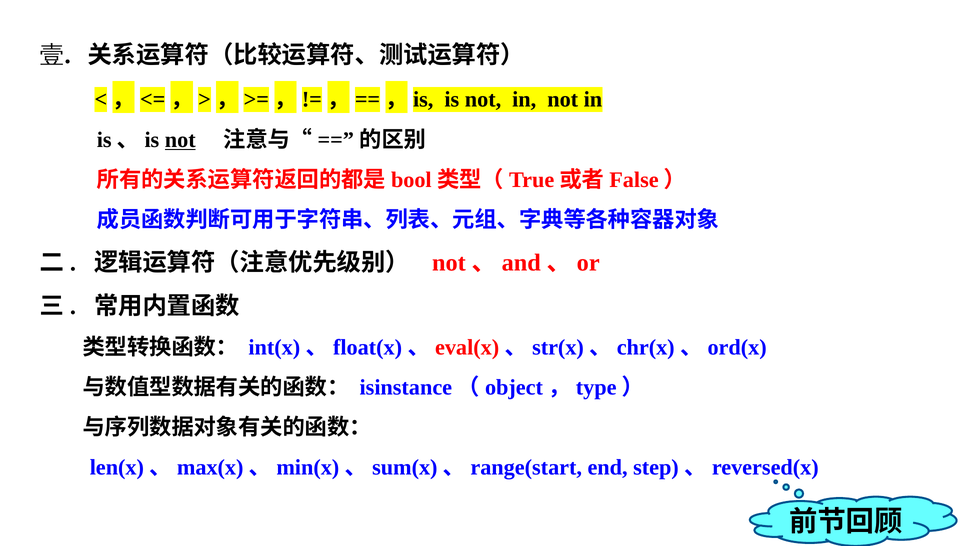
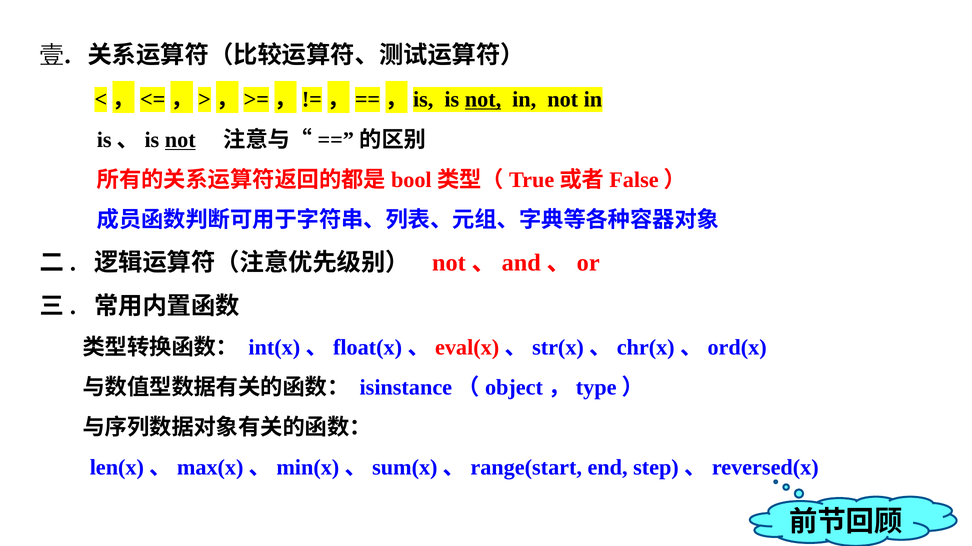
not underline: none -> present (483, 100)
